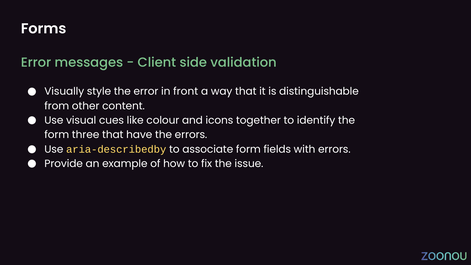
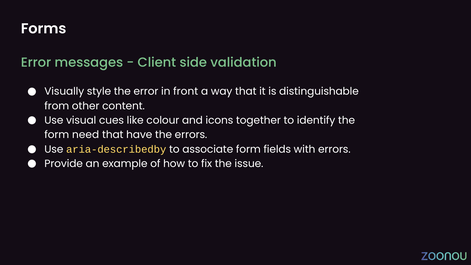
three: three -> need (86, 135)
